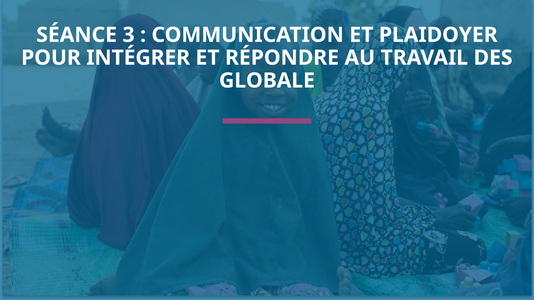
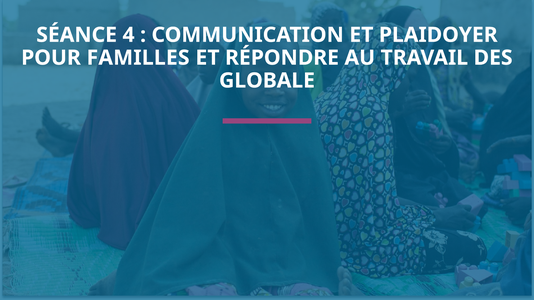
3: 3 -> 4 (129, 35)
INTÉGRER: INTÉGRER -> FAMILLES (138, 58)
